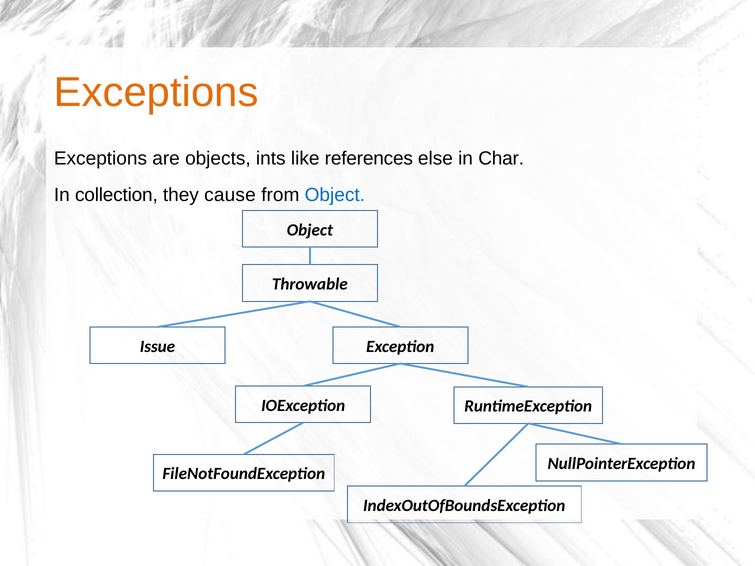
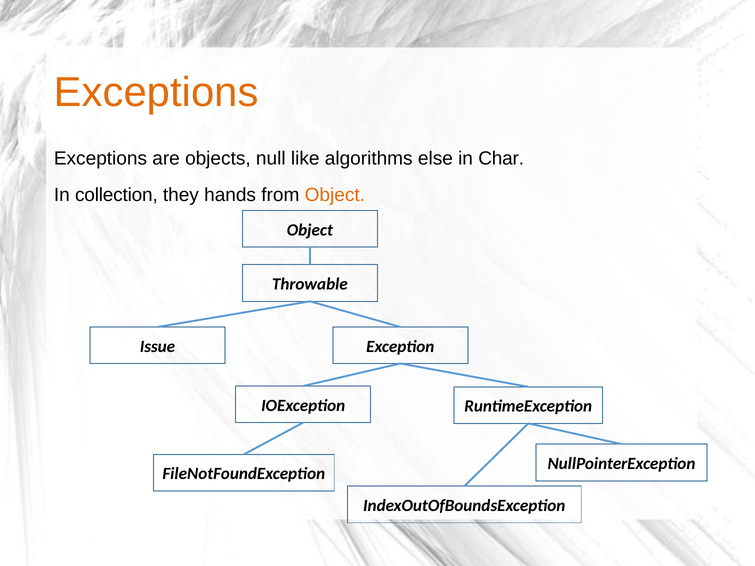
ints: ints -> null (271, 159)
references: references -> algorithms (369, 159)
cause: cause -> hands (230, 195)
Object colour: blue -> orange (335, 195)
